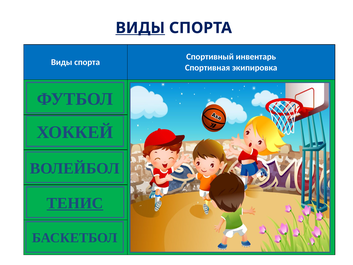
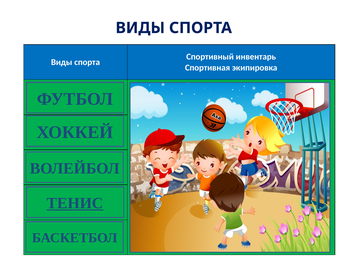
ВИДЫ underline: present -> none (140, 28)
